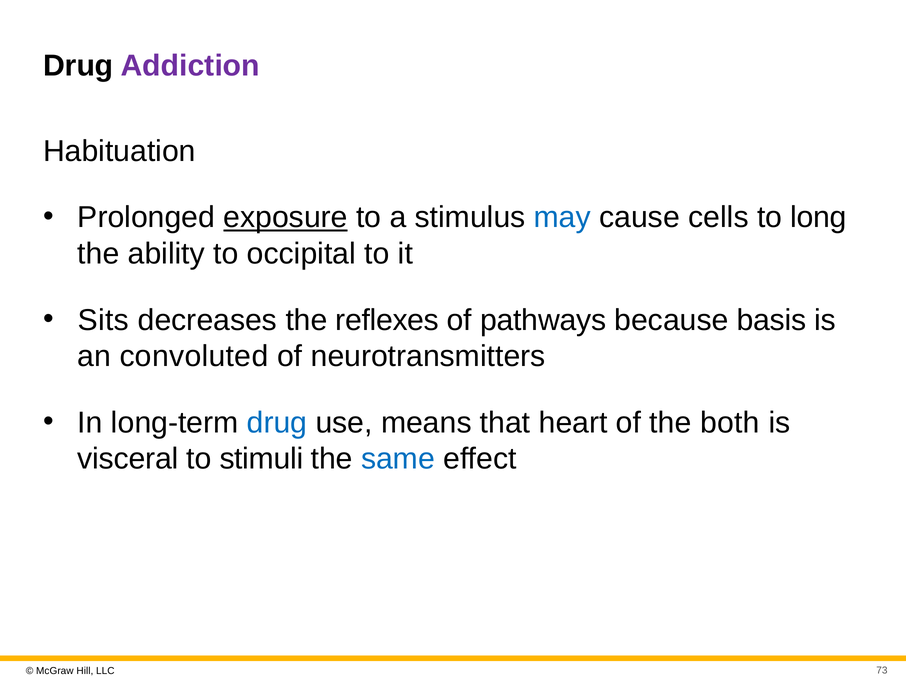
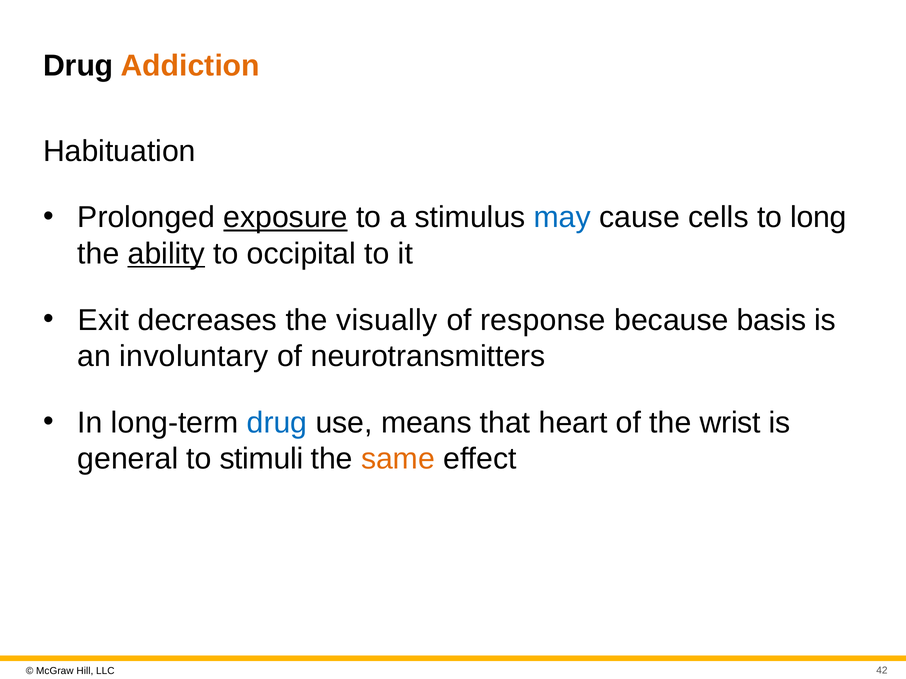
Addiction colour: purple -> orange (190, 66)
ability underline: none -> present (166, 254)
Sits: Sits -> Exit (103, 320)
reflexes: reflexes -> visually (387, 320)
pathways: pathways -> response (543, 320)
convoluted: convoluted -> involuntary (194, 357)
both: both -> wrist (730, 423)
visceral: visceral -> general (128, 459)
same colour: blue -> orange (398, 459)
73: 73 -> 42 (882, 671)
